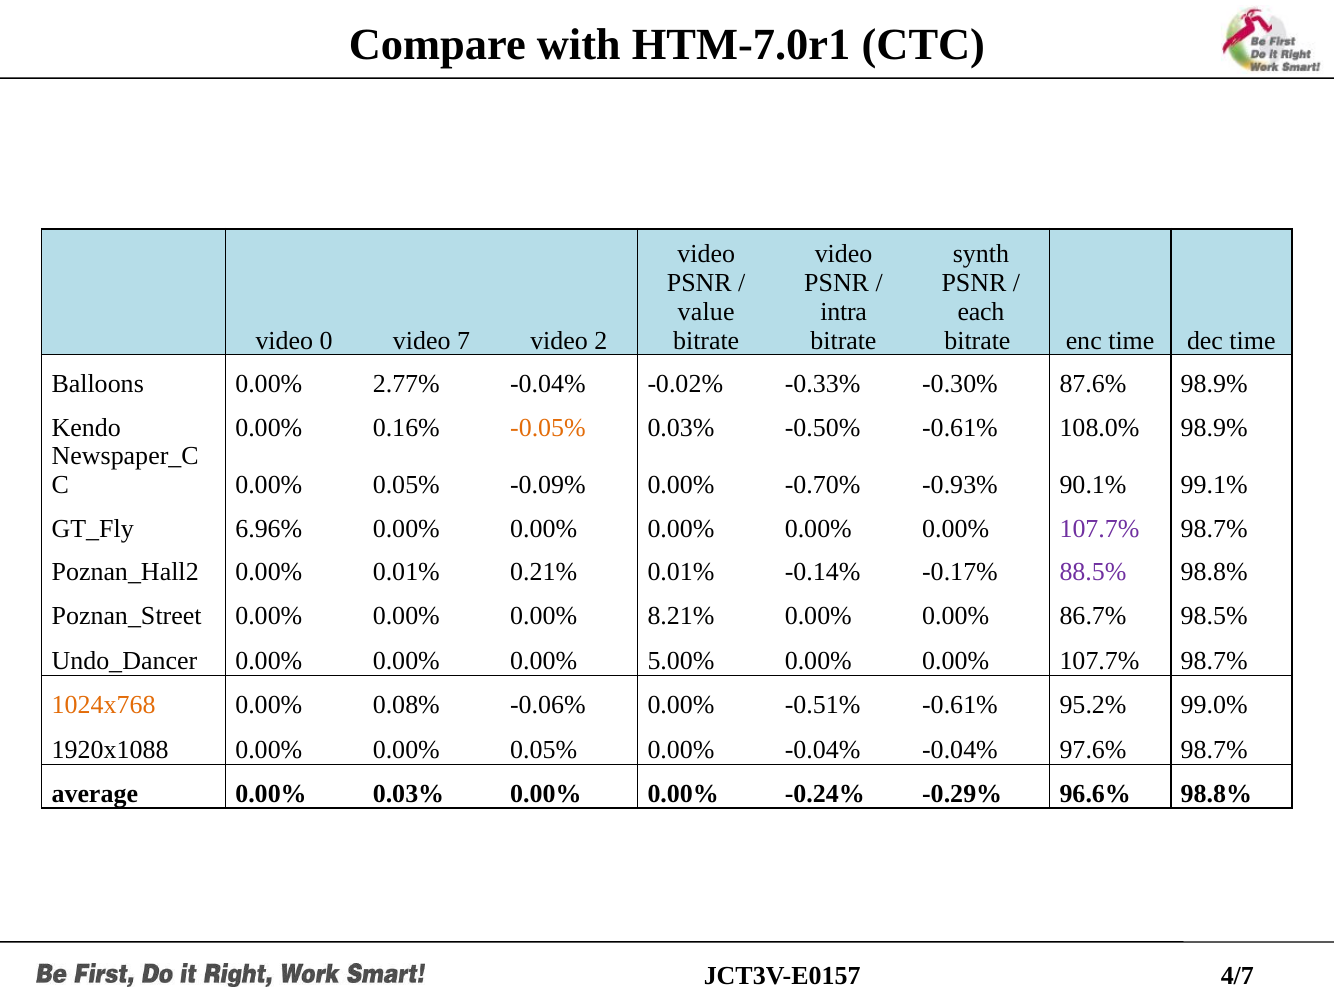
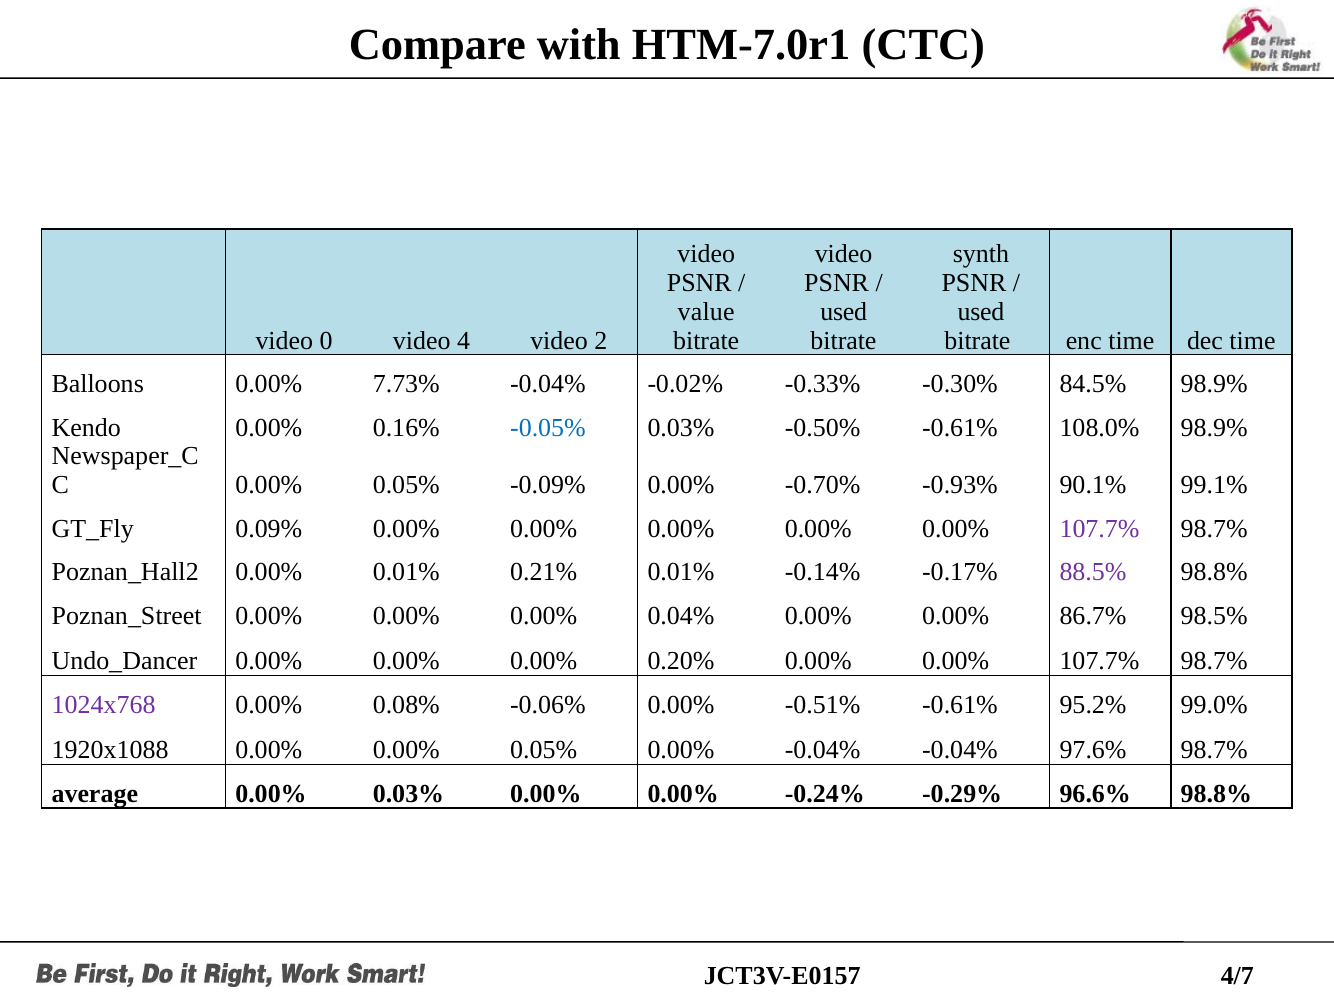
intra: intra -> used (844, 312)
each: each -> used (981, 312)
7: 7 -> 4 (464, 340)
2.77%: 2.77% -> 7.73% (406, 384)
87.6%: 87.6% -> 84.5% (1093, 384)
-0.05% colour: orange -> blue (548, 427)
6.96%: 6.96% -> 0.09% (269, 528)
8.21%: 8.21% -> 0.04% (681, 615)
5.00%: 5.00% -> 0.20% (681, 661)
1024x768 colour: orange -> purple (104, 704)
